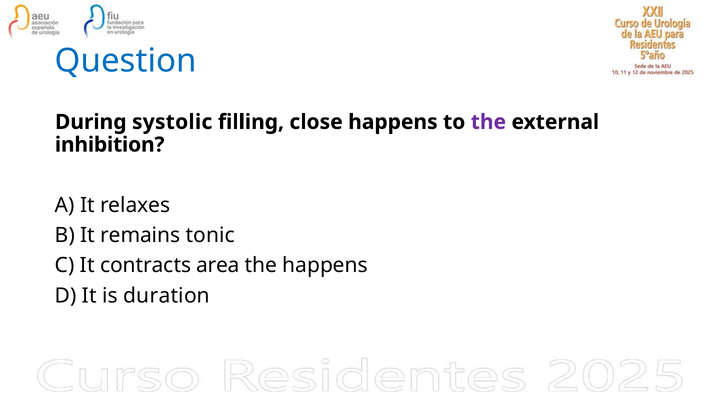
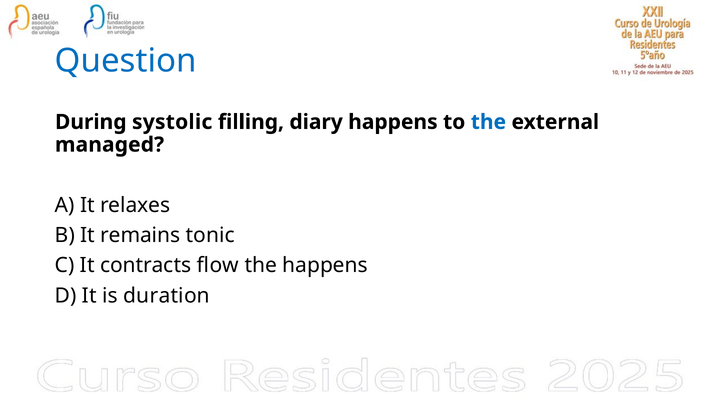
close: close -> diary (316, 122)
the colour: purple -> blue (488, 122)
inhibition: inhibition -> managed (110, 145)
area: area -> flow (218, 265)
